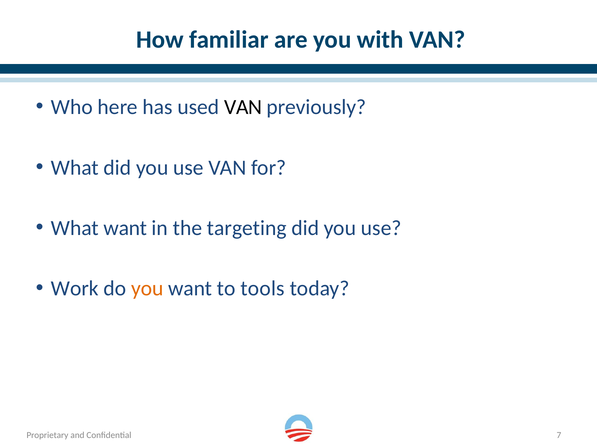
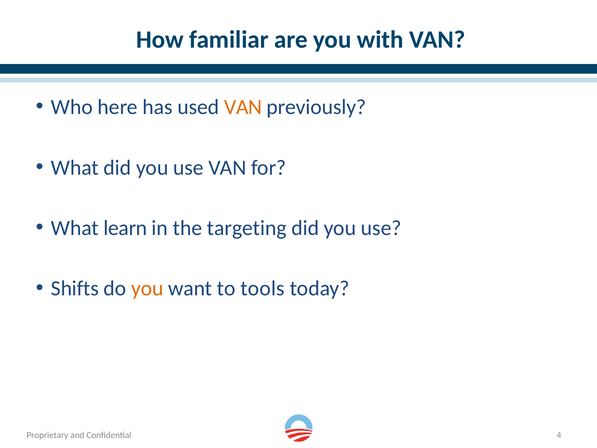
VAN colour: black -> orange (243, 107)
What want: want -> learn (125, 228)
Work: Work -> Shifts (75, 288)
7: 7 -> 4 (559, 435)
